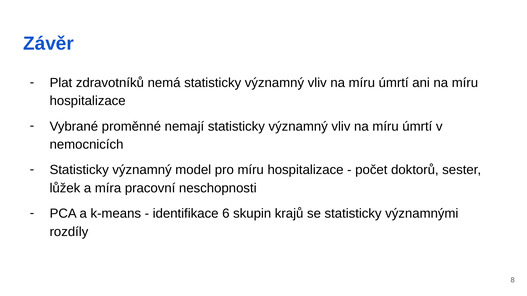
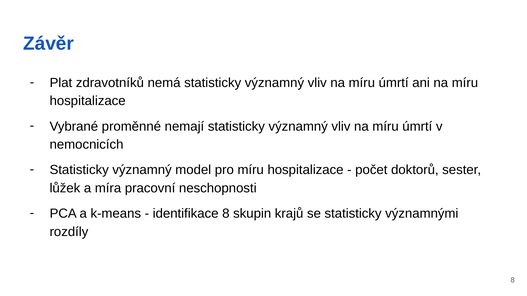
identifikace 6: 6 -> 8 (226, 214)
